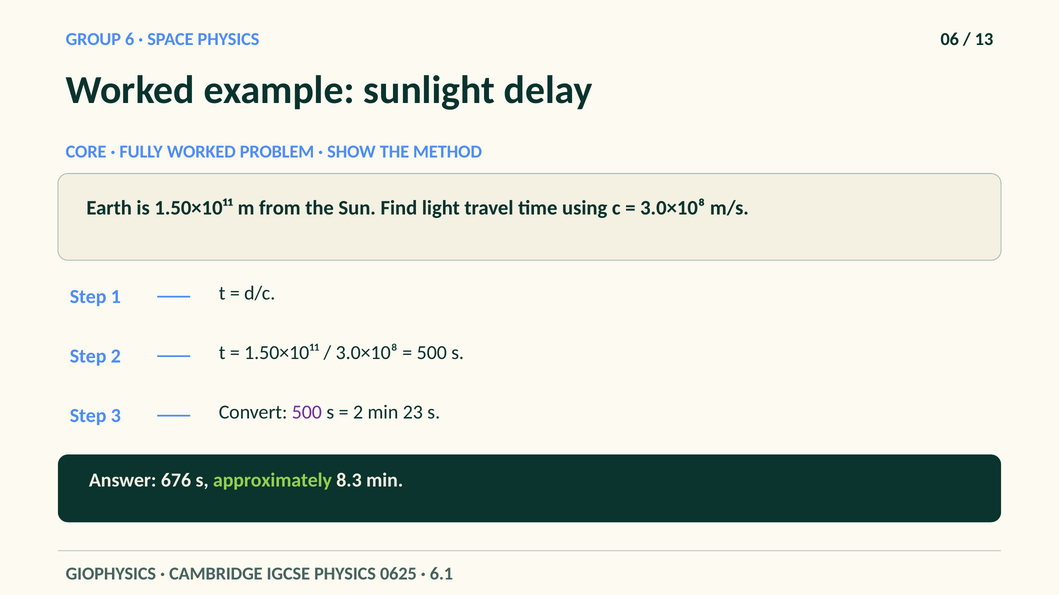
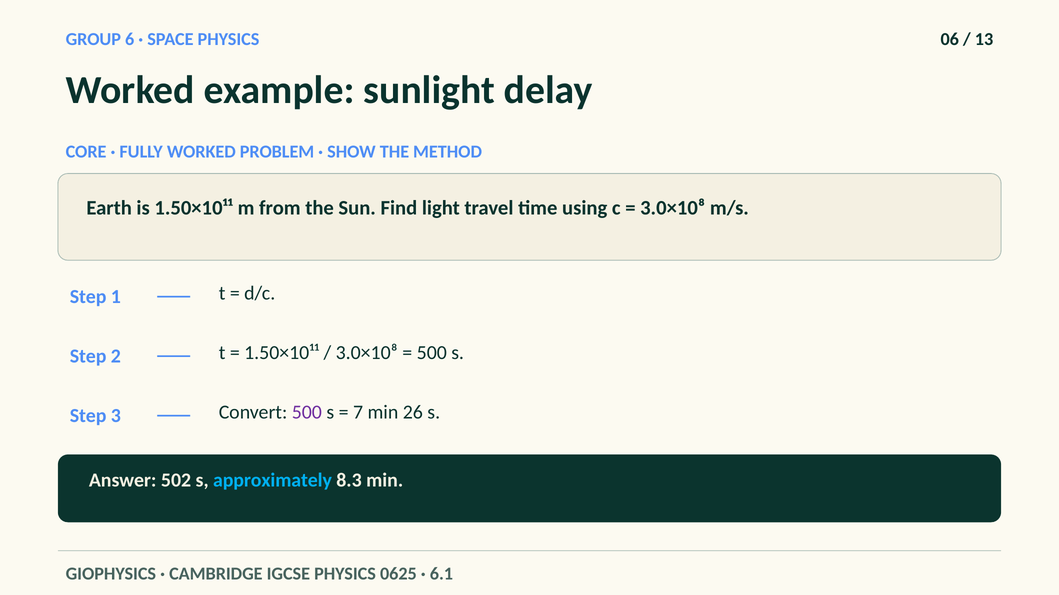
2: 2 -> 7 (358, 413)
23: 23 -> 26 (413, 413)
676: 676 -> 502 (176, 481)
approximately colour: light green -> light blue (272, 481)
